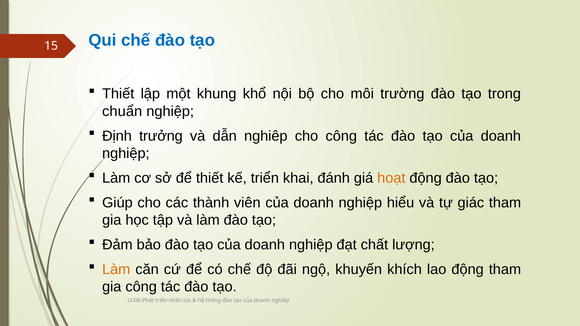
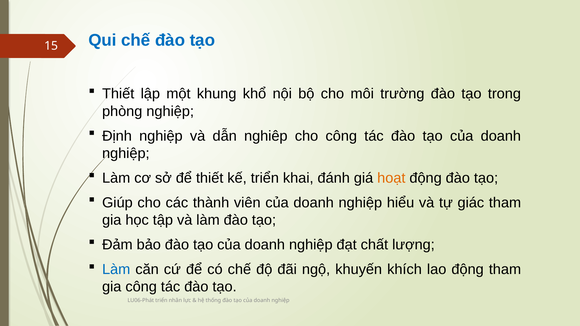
chuẩn: chuẩn -> phòng (122, 111)
Định trưởng: trưởng -> nghiệp (161, 136)
Làm colour: orange -> blue (116, 269)
